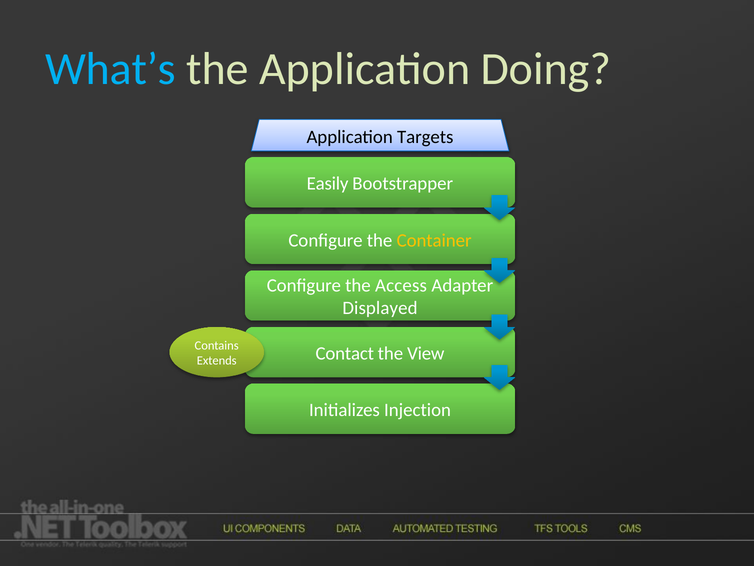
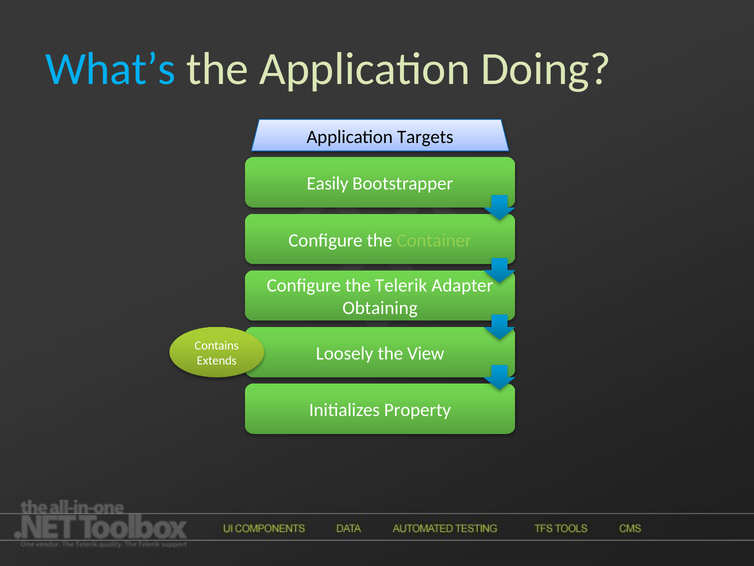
Container colour: yellow -> light green (434, 240)
Access: Access -> Telerik (401, 285)
Displayed: Displayed -> Obtaining (380, 308)
Contact: Contact -> Loosely (345, 353)
Injection: Injection -> Property (418, 410)
